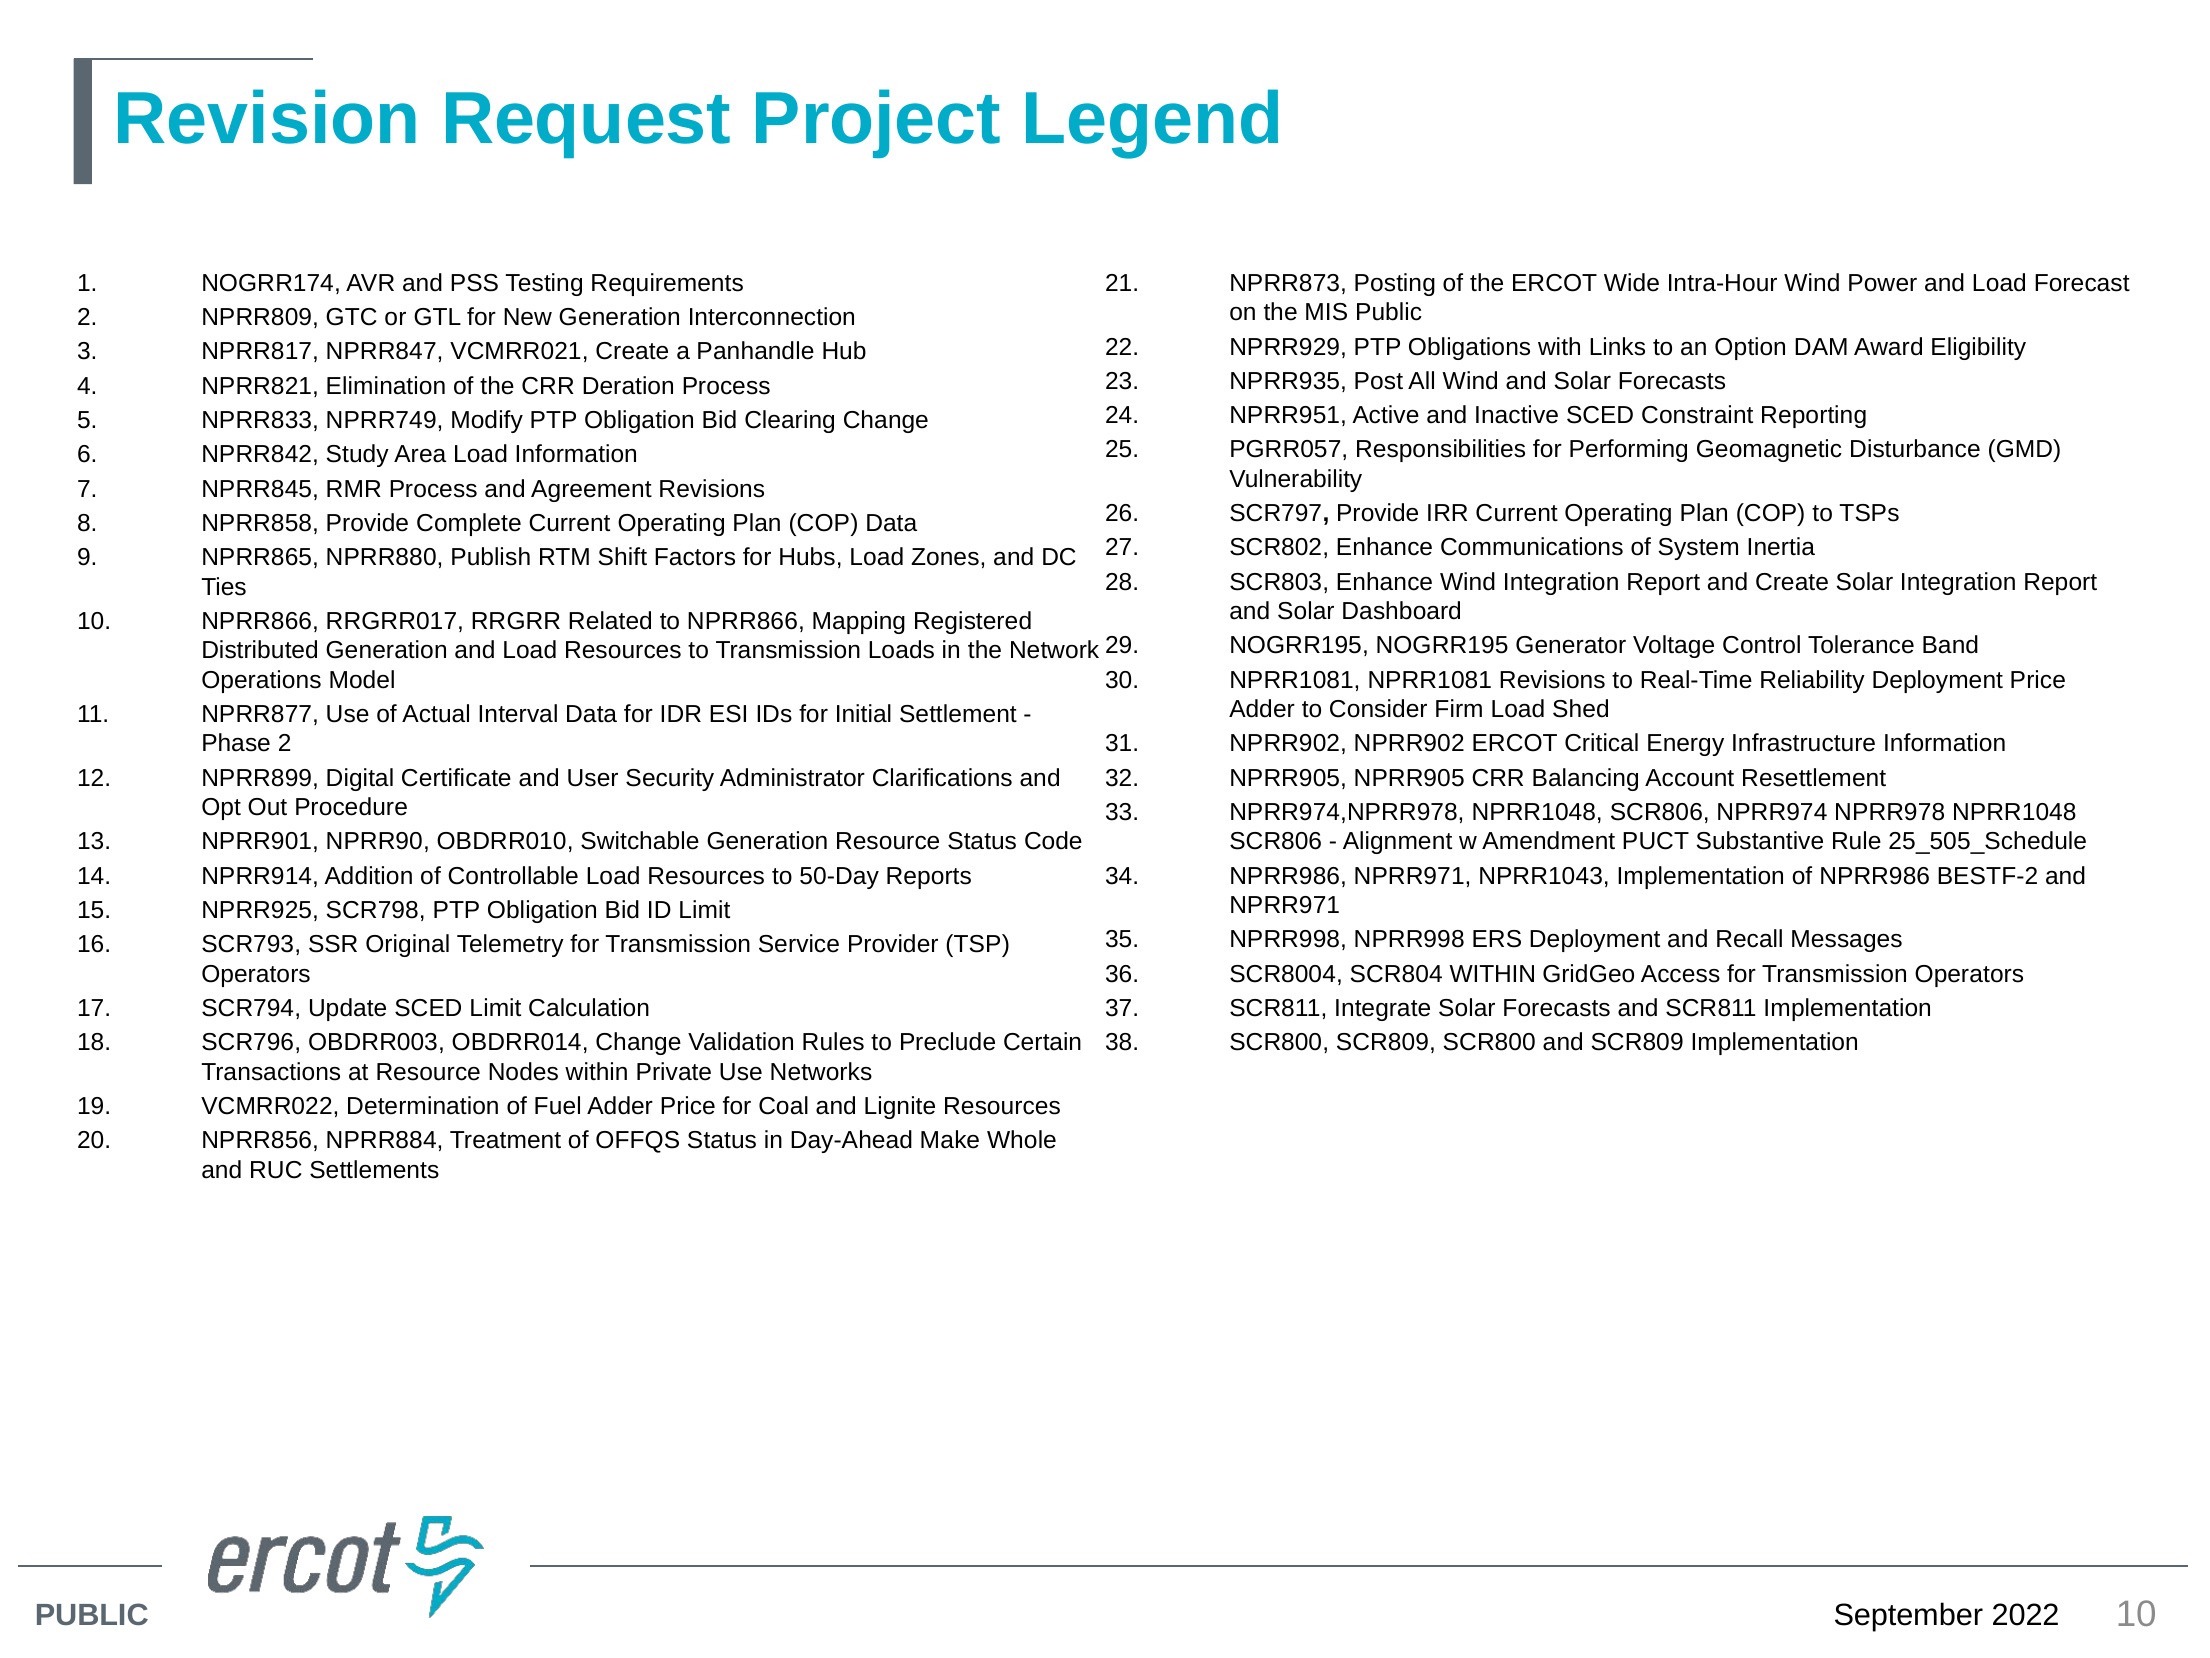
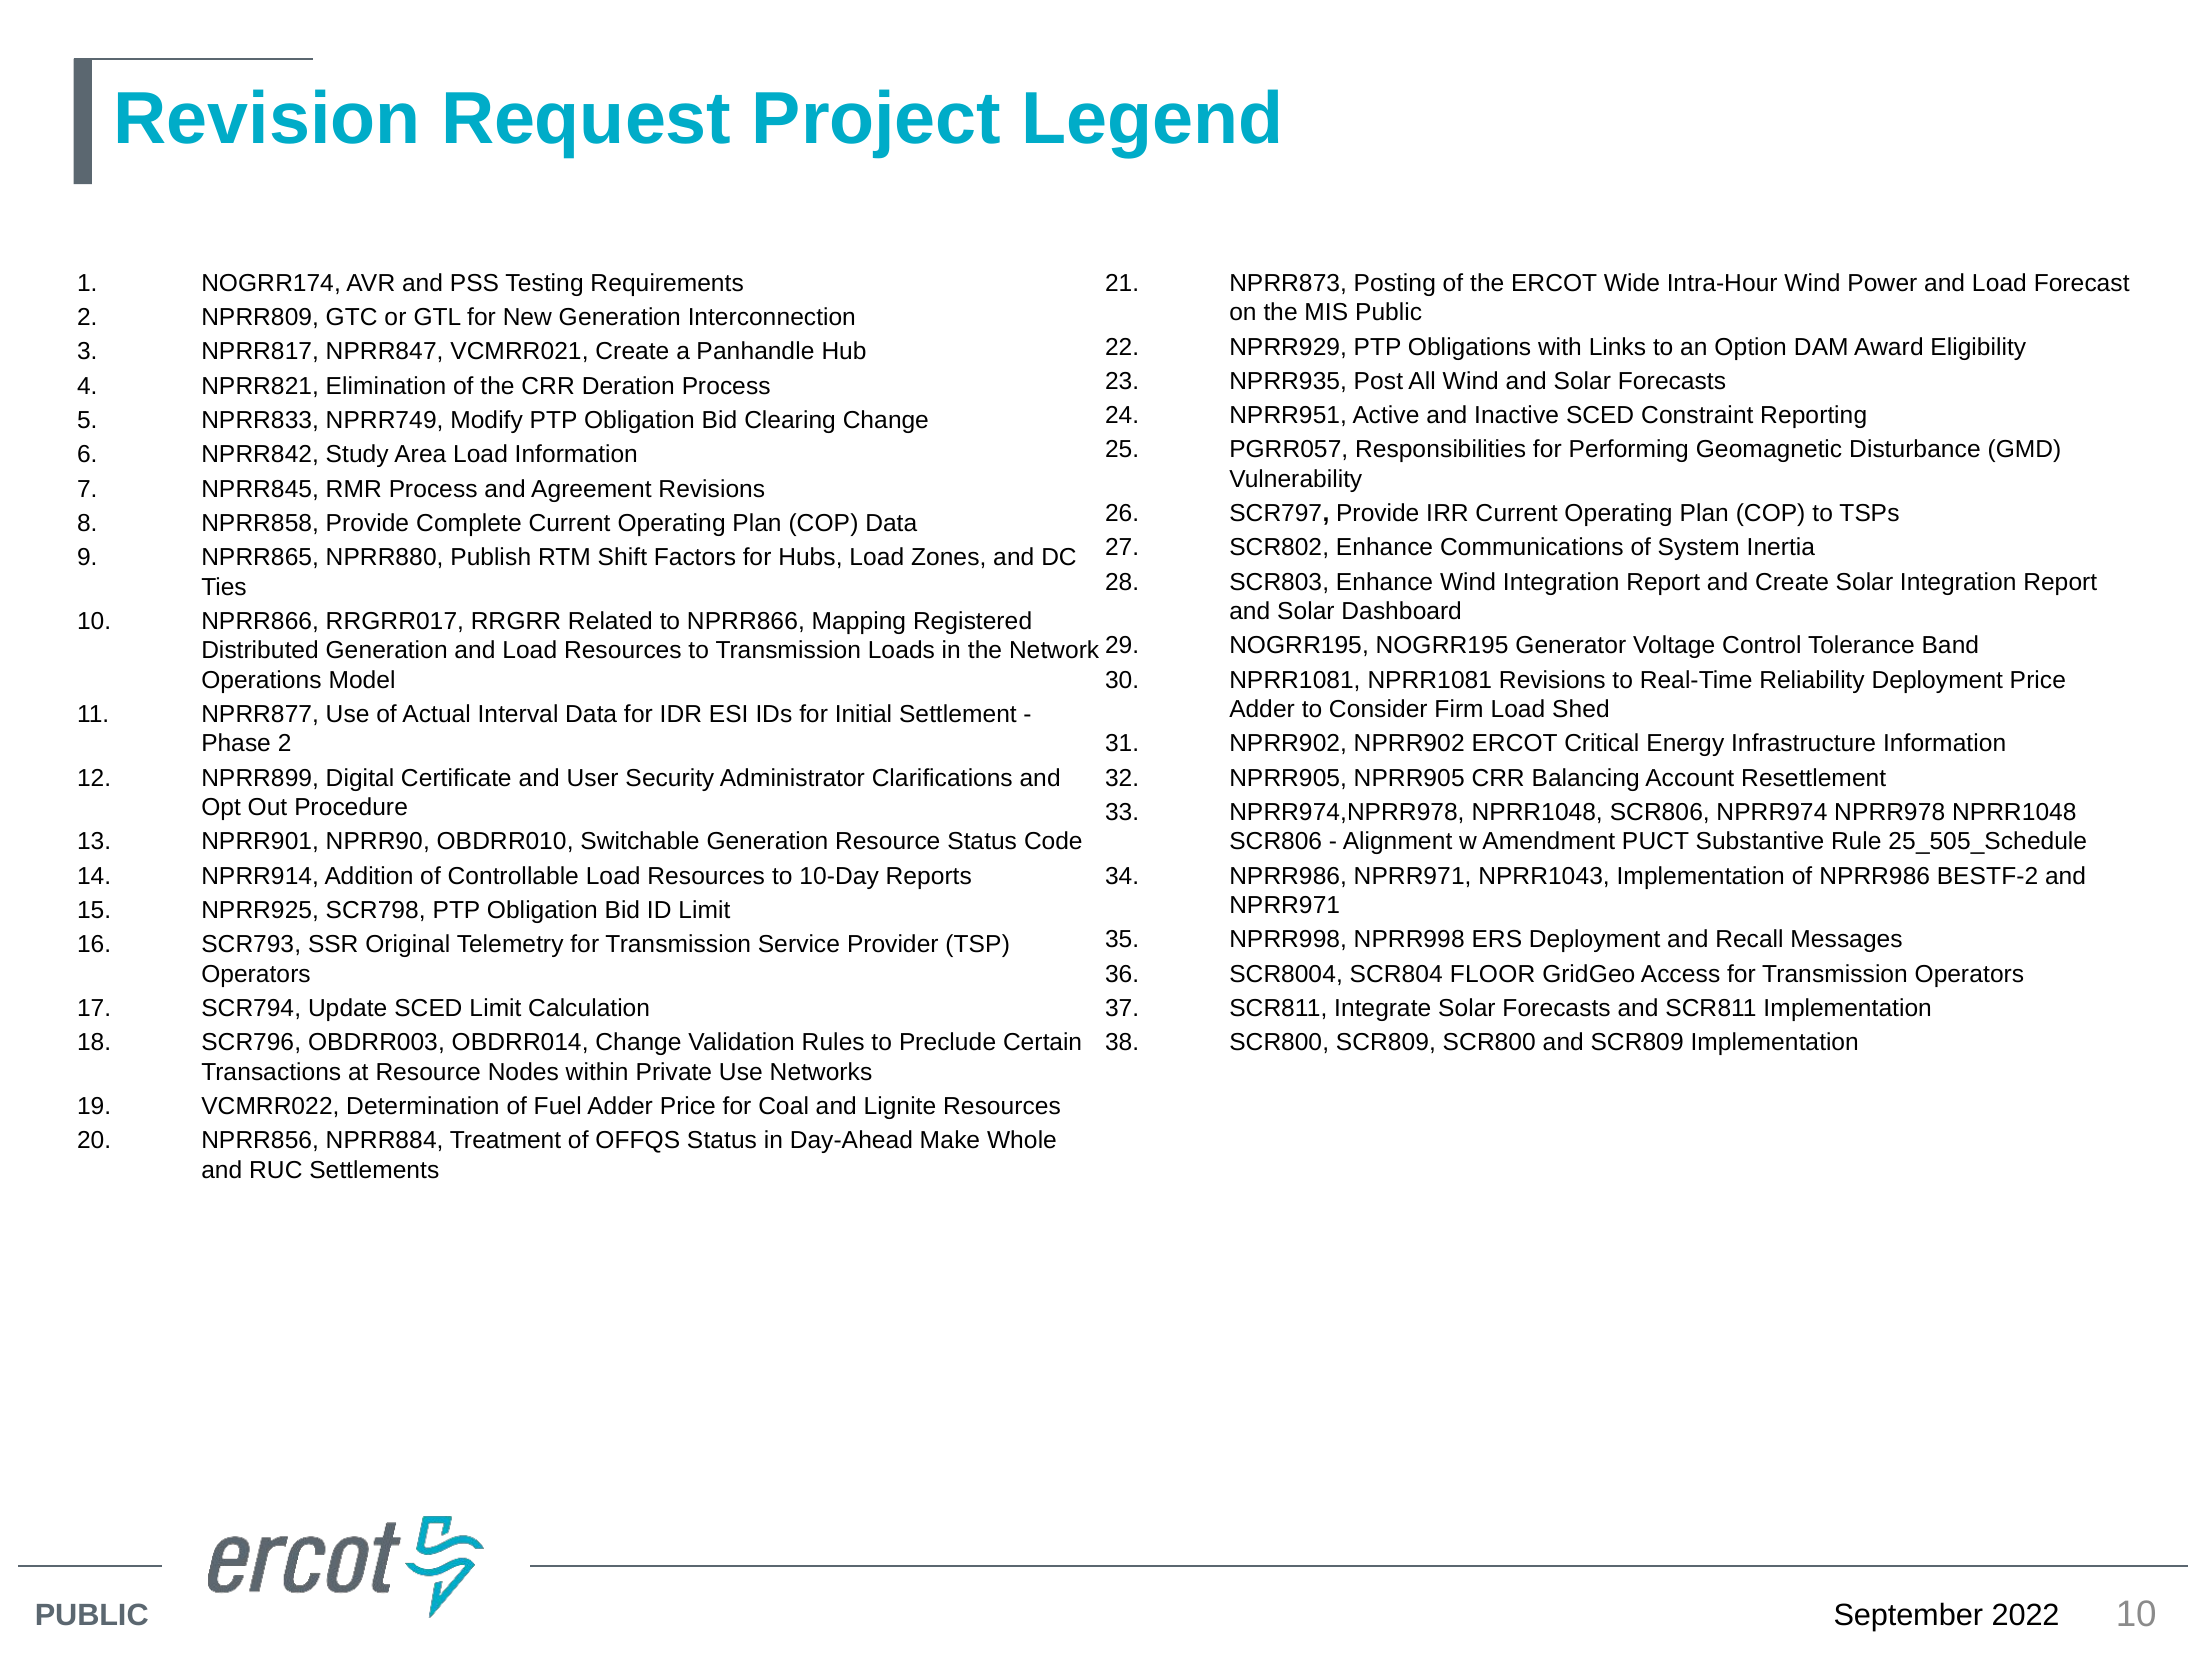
50-Day: 50-Day -> 10-Day (839, 876)
SCR804 WITHIN: WITHIN -> FLOOR (1493, 974)
